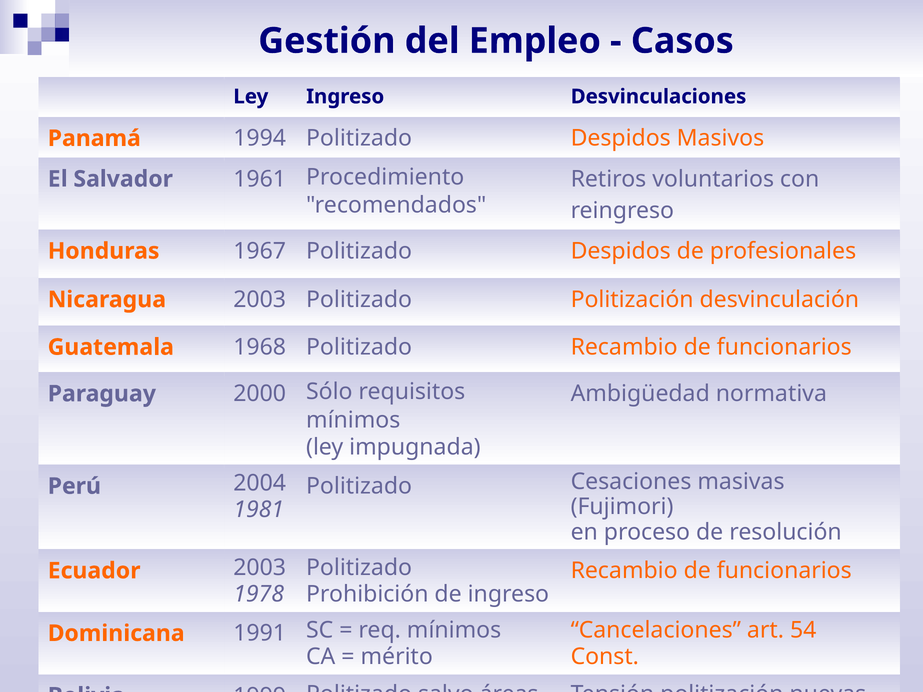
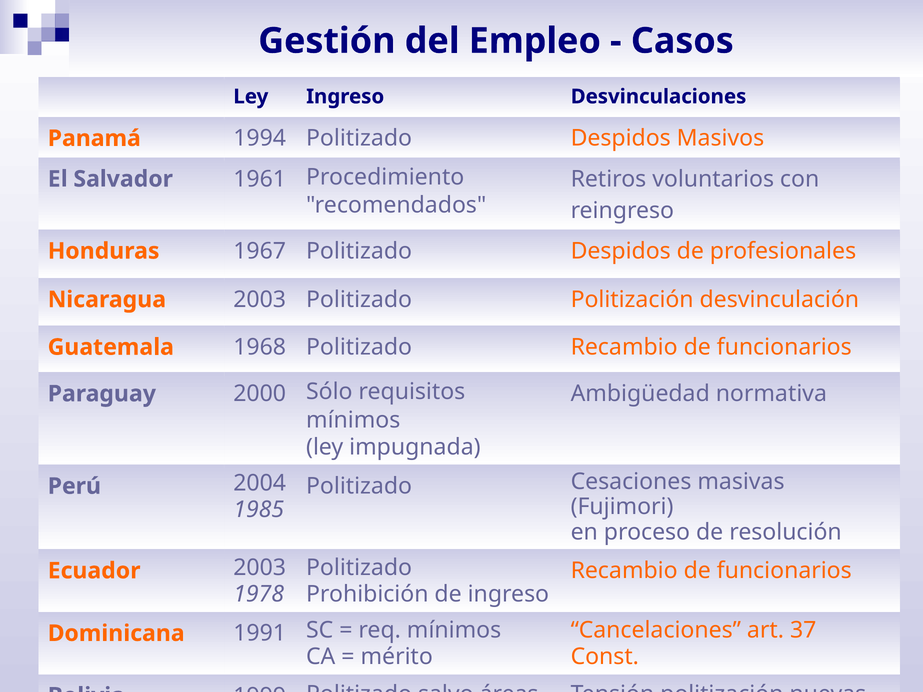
1981: 1981 -> 1985 (259, 510)
54: 54 -> 37 (803, 630)
